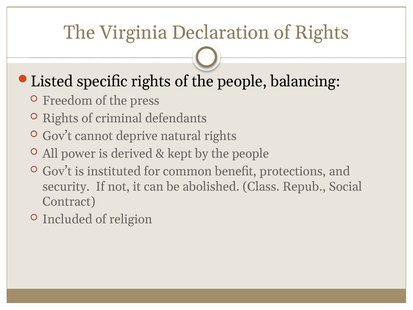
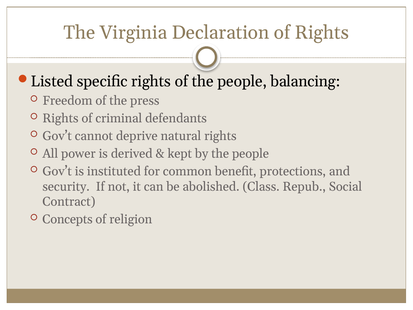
Included: Included -> Concepts (68, 219)
